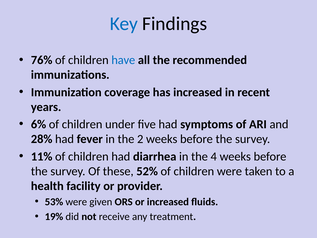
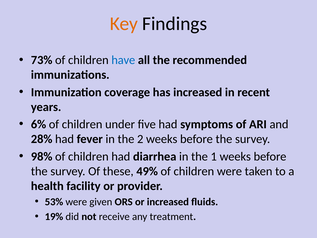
Key colour: blue -> orange (124, 24)
76%: 76% -> 73% (42, 60)
11%: 11% -> 98% (42, 156)
4: 4 -> 1 (214, 156)
52%: 52% -> 49% (147, 171)
